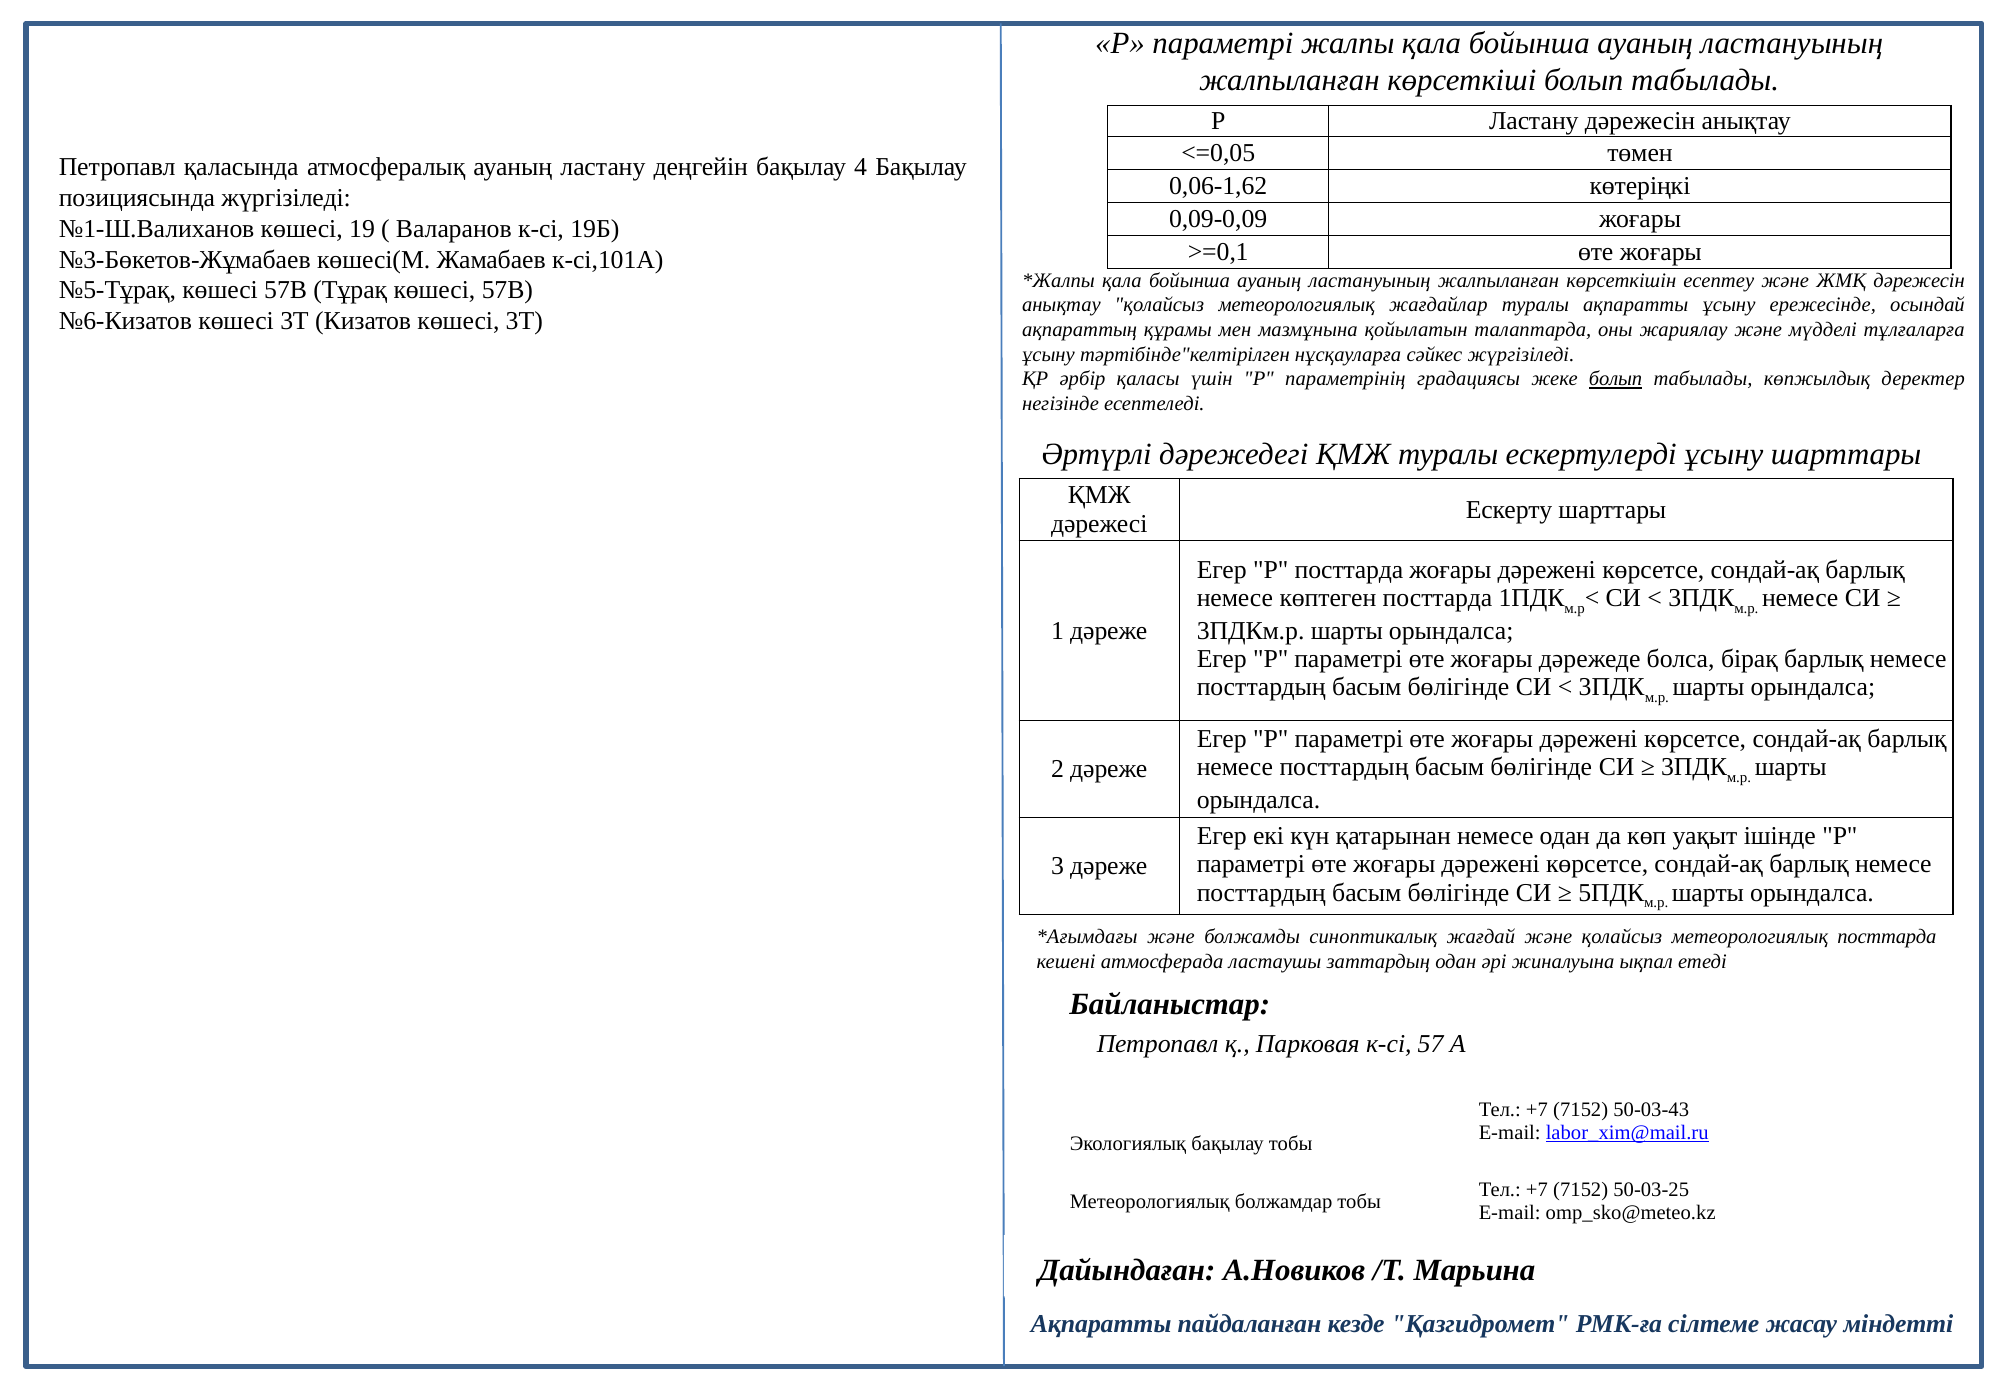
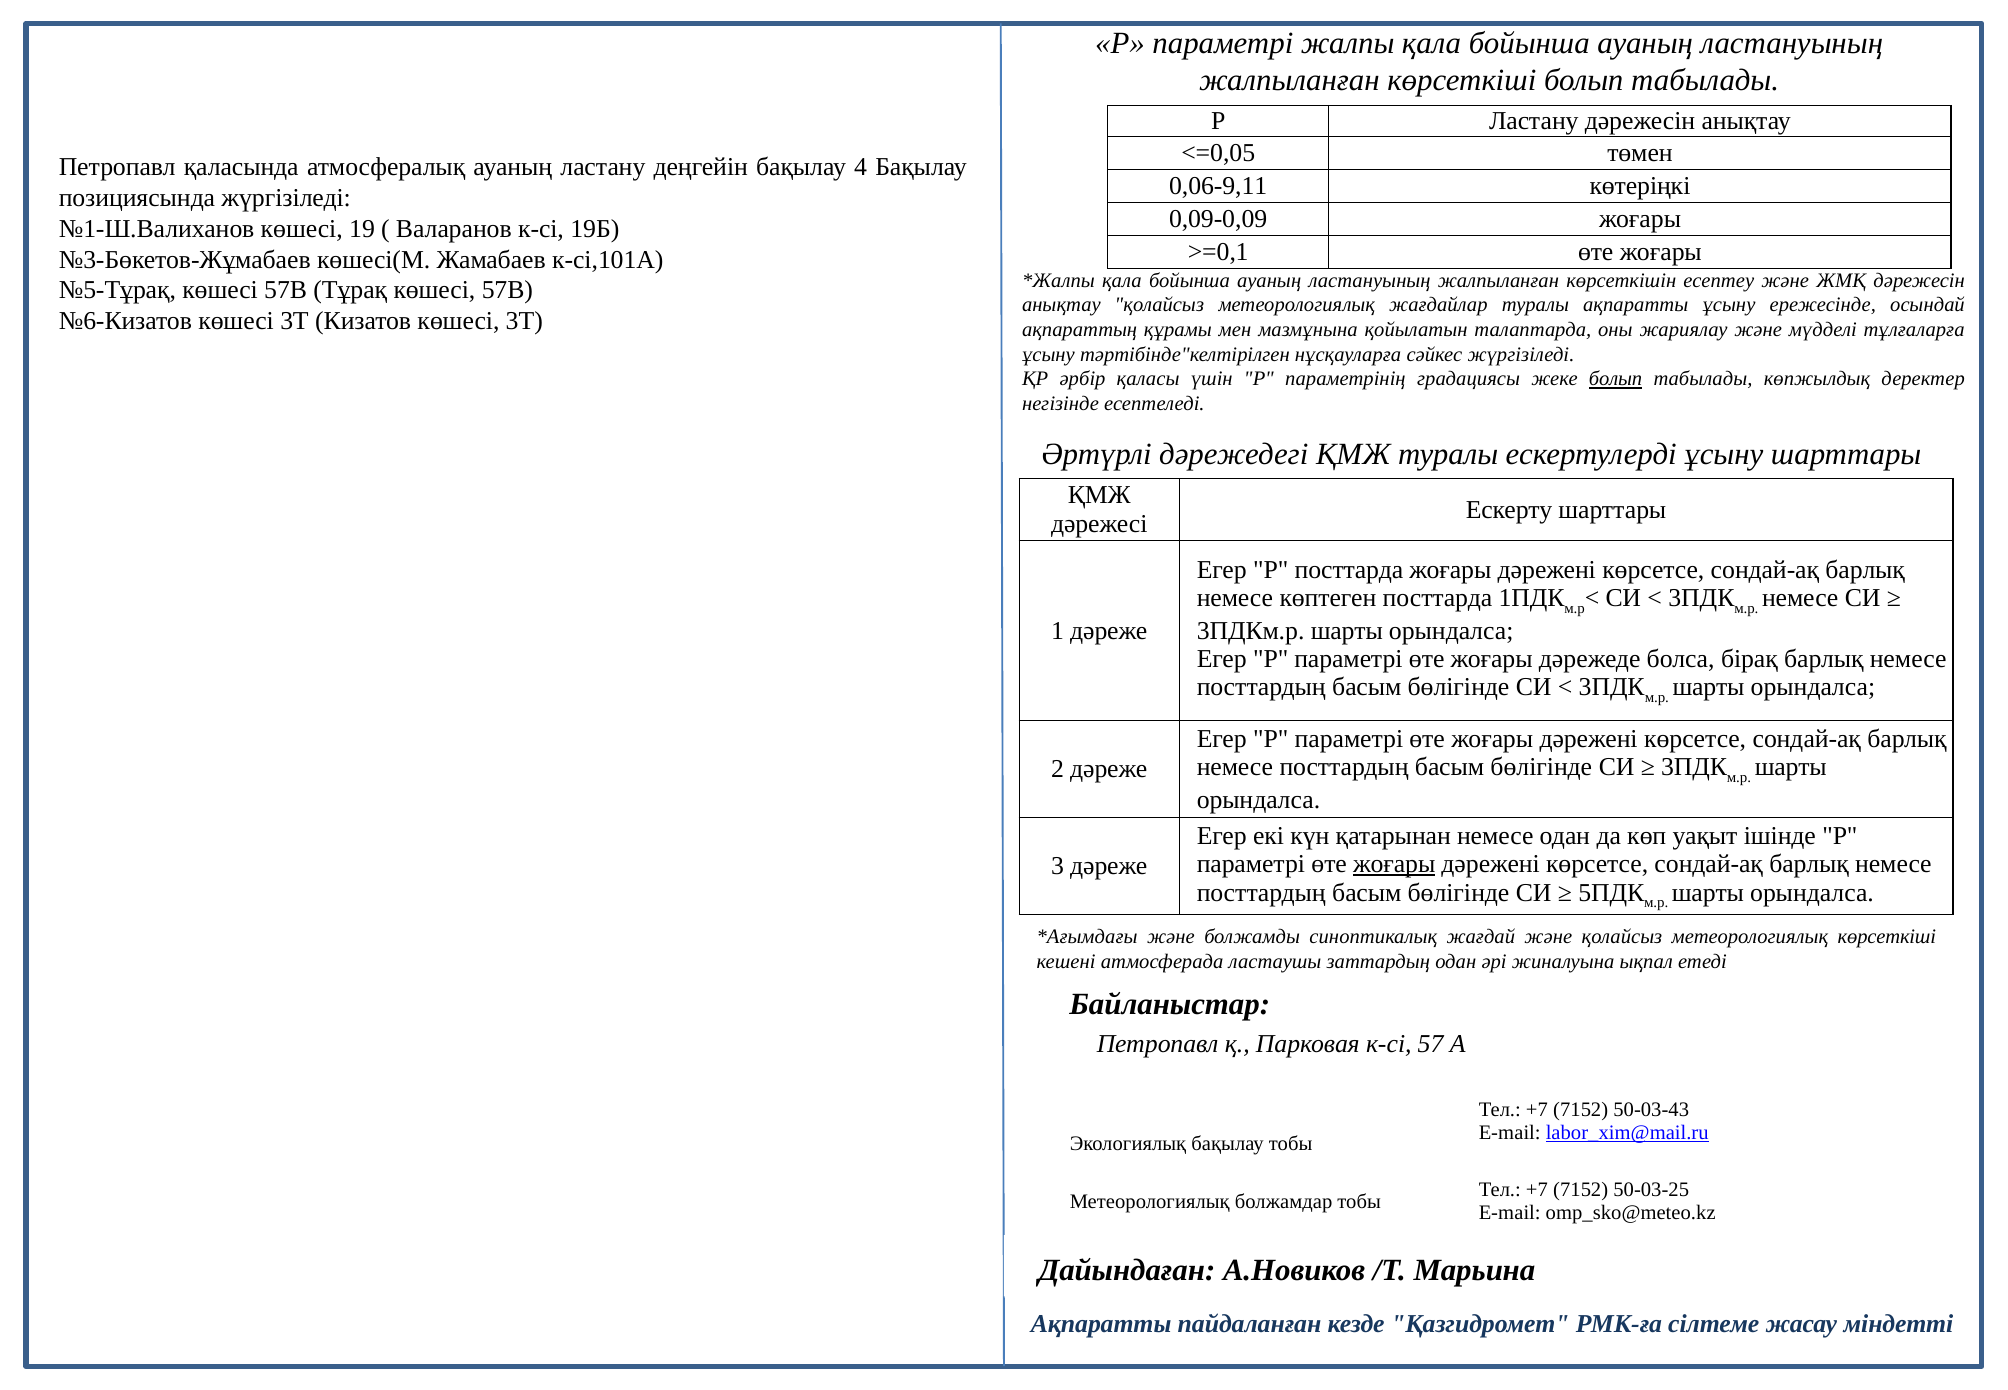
0,06-1,62: 0,06-1,62 -> 0,06-9,11 (1218, 186)
жоғары underline: none -> present (1394, 864)
метеорологиялық посттарда: посттарда -> көрсеткіші (1887, 937)
